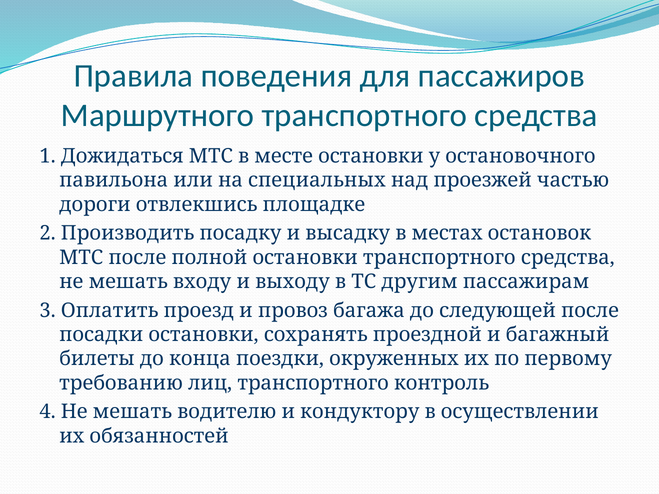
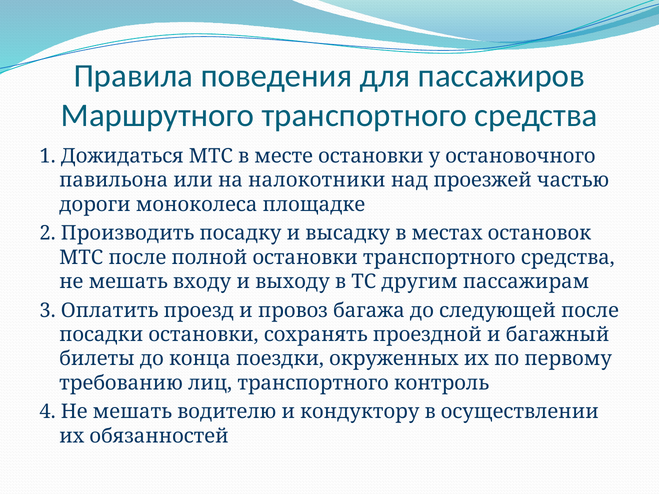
специальных: специальных -> налокотники (317, 180)
отвлекшись: отвлекшись -> моноколеса (197, 205)
